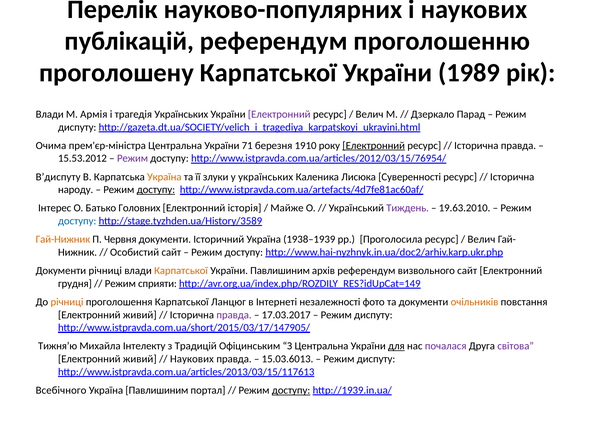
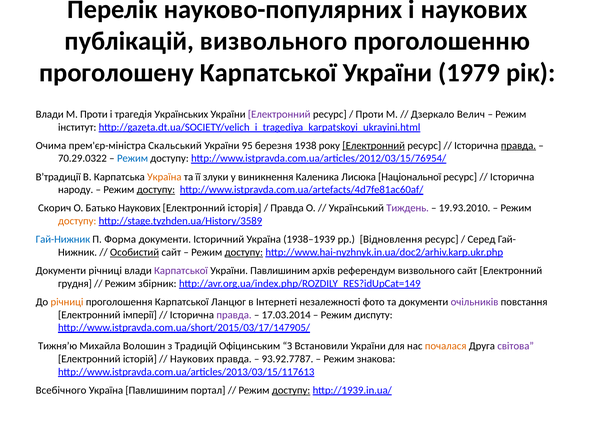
публікацій референдум: референдум -> визвольного (274, 41)
1989: 1989 -> 1979 (469, 73)
М Армія: Армія -> Проти (94, 114)
Велич: Велич -> Проти (370, 114)
Парад: Парад -> Велич (471, 114)
диспуту: диспуту -> інститут (77, 127)
прем'єр-міністра Центральна: Центральна -> Скальський (175, 146)
71: 71 -> 95 (247, 146)
1910: 1910 -> 1938 (306, 146)
правда underline: none -> present (518, 146)
15.53.2012: 15.53.2012 -> 70.29.0322 (82, 159)
Режим colour: purple -> blue (133, 159)
В’диспуту: В’диспуту -> В’традиції (58, 177)
у українських: українських -> виникнення (266, 177)
Суверенності: Суверенності -> Національної (410, 177)
Інтерес: Інтерес -> Скорич (55, 208)
Батько Головних: Головних -> Наукових (139, 208)
Майже: Майже -> Правда (287, 208)
19.63.2010: 19.63.2010 -> 19.93.2010 (465, 208)
доступу colour: blue -> orange (77, 221)
Гай-Нижник colour: orange -> blue (63, 239)
Червня: Червня -> Форма (120, 239)
Проголосила: Проголосила -> Відновлення (391, 239)
Велич: Велич -> Серед (481, 239)
Особистий underline: none -> present (135, 252)
доступу underline: none -> present (244, 252)
Карпатської colour: orange -> purple (181, 271)
сприяти: сприяти -> збірник (157, 284)
очільників colour: orange -> purple (475, 302)
живий: живий -> імперії (140, 315)
17.03.2017: 17.03.2017 -> 17.03.2014 (286, 315)
Інтелекту: Інтелекту -> Волошин (144, 346)
З Центральна: Центральна -> Встановили (321, 346)
для underline: present -> none (396, 346)
почалася colour: purple -> orange (446, 346)
живий: живий -> історій (140, 359)
15.03.6013: 15.03.6013 -> 93.92.7787 (288, 359)
диспуту: диспуту -> знакова (376, 359)
